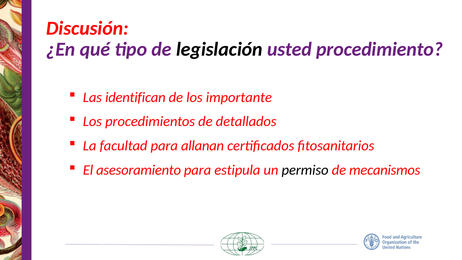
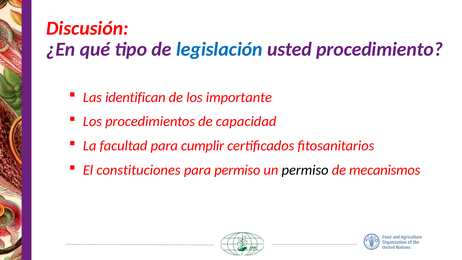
legislación colour: black -> blue (219, 49)
detallados: detallados -> capacidad (246, 121)
allanan: allanan -> cumplir (203, 146)
asesoramiento: asesoramiento -> constituciones (139, 170)
para estipula: estipula -> permiso (237, 170)
